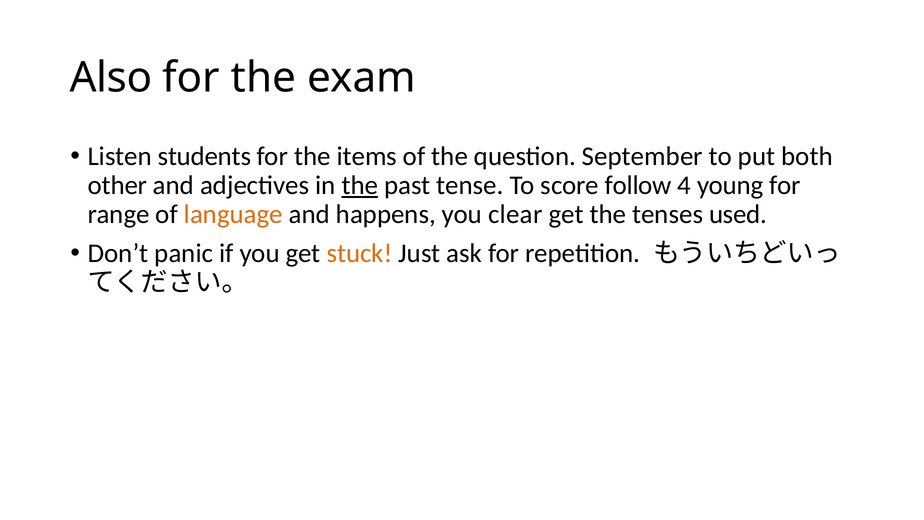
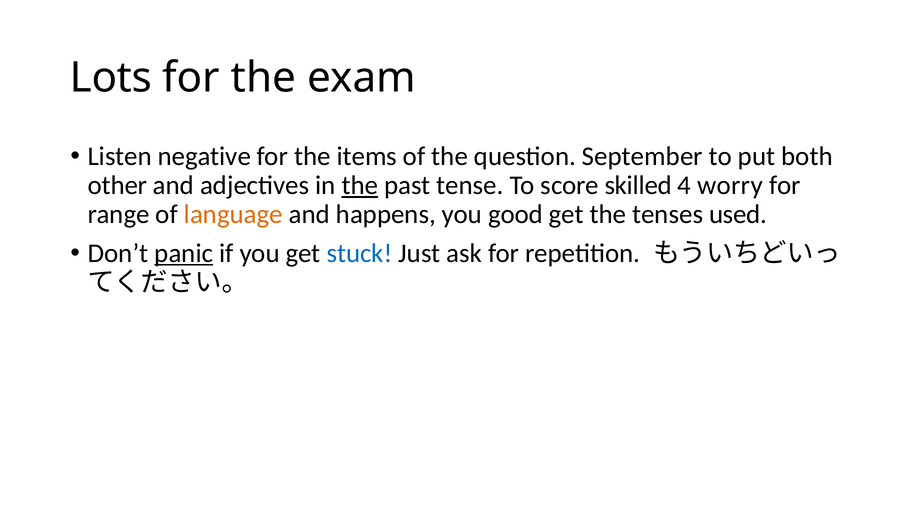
Also: Also -> Lots (111, 78)
students: students -> negative (204, 156)
follow: follow -> skilled (638, 185)
young: young -> worry (730, 185)
clear: clear -> good (516, 214)
panic underline: none -> present (184, 253)
stuck colour: orange -> blue (359, 253)
